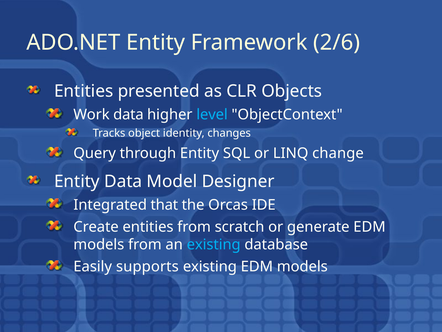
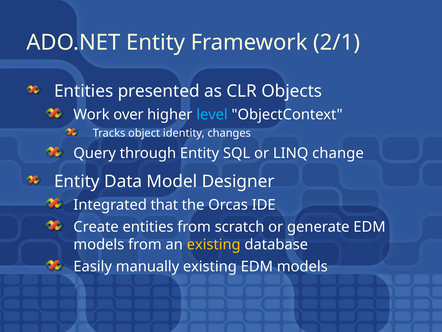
2/6: 2/6 -> 2/1 (337, 42)
Work data: data -> over (128, 114)
existing colour: light blue -> yellow (214, 244)
supports: supports -> manually (148, 266)
